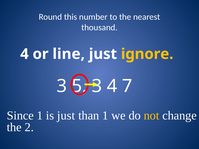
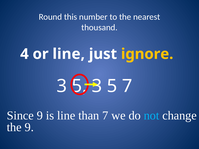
4: 4 -> 5 (112, 86)
Since 1: 1 -> 9 (40, 116)
is just: just -> line (66, 116)
than 1: 1 -> 7 (105, 116)
not colour: yellow -> light blue (152, 116)
the 2: 2 -> 9 (29, 127)
